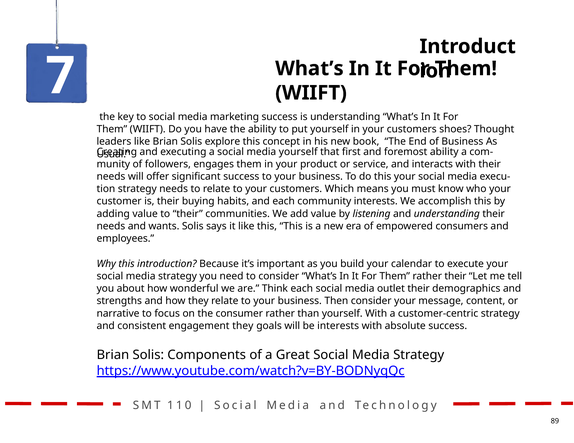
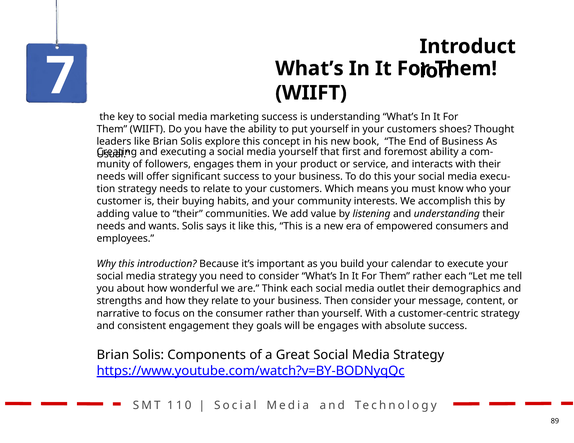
and each: each -> your (284, 202)
rather their: their -> each (455, 277)
be interests: interests -> engages (338, 326)
